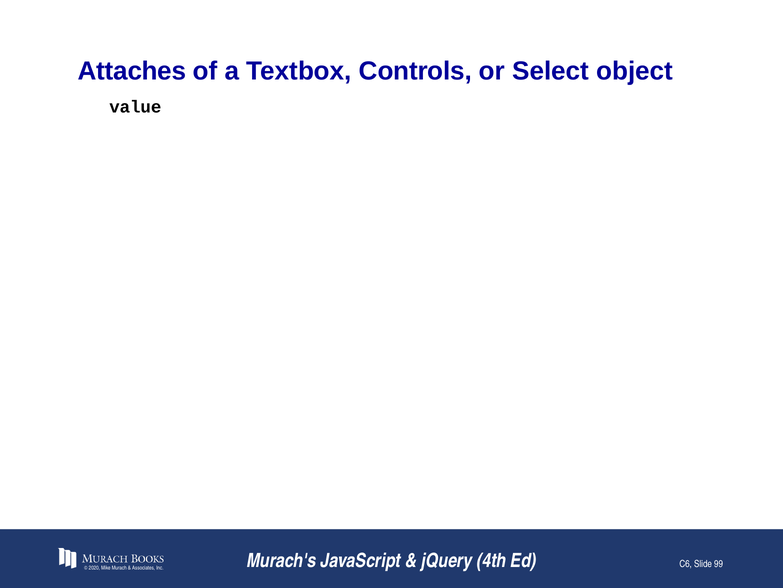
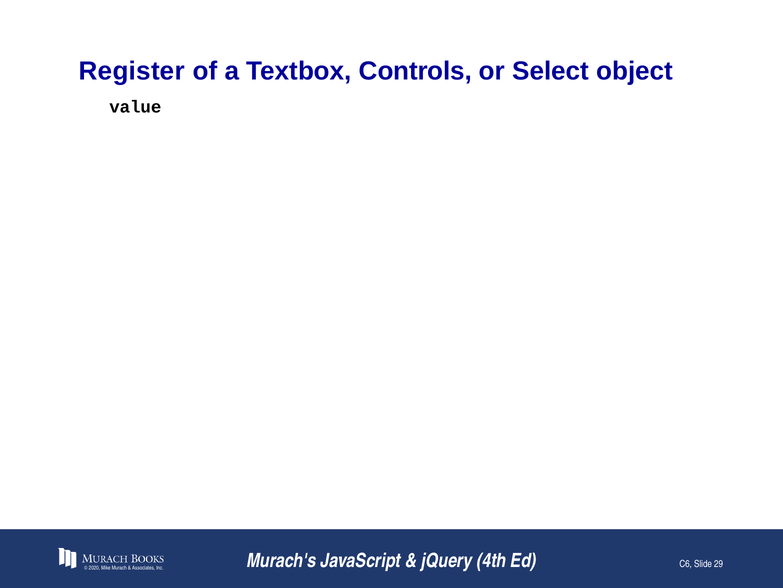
Attaches: Attaches -> Register (132, 71)
99: 99 -> 29 (719, 563)
